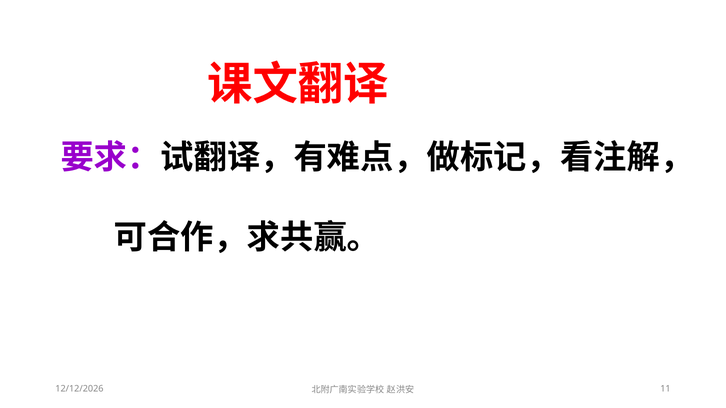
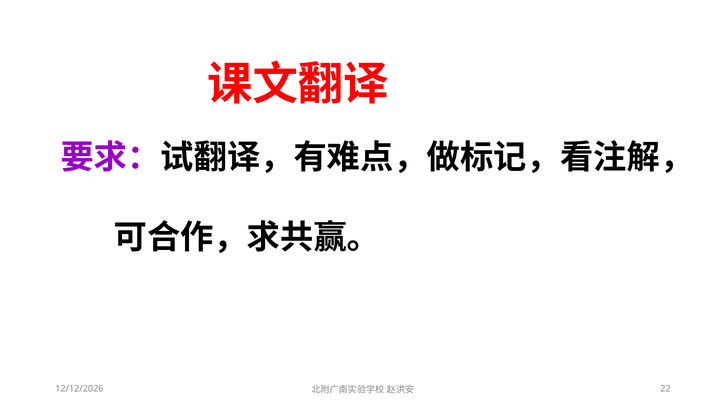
11: 11 -> 22 (665, 389)
